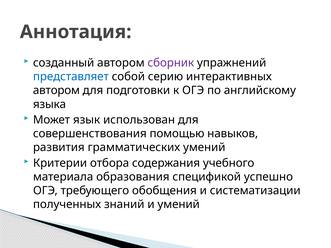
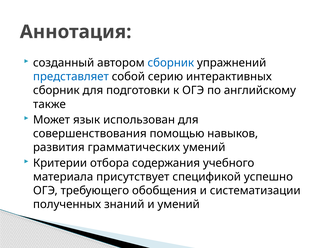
сборник colour: purple -> blue (171, 63)
автором: автором -> сборник (56, 91)
языка: языка -> также (49, 104)
образования: образования -> присутствует (133, 177)
